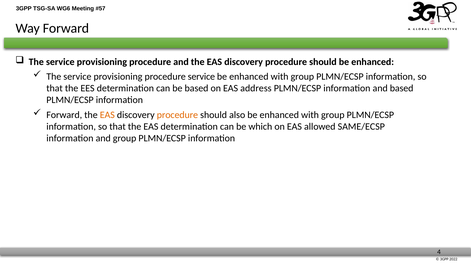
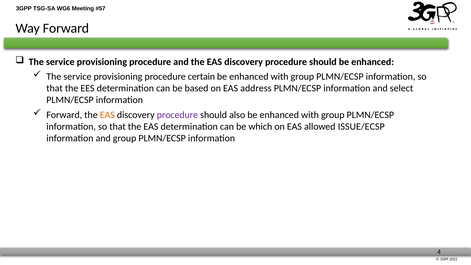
procedure service: service -> certain (201, 76)
and based: based -> select (402, 88)
procedure colour: orange -> purple (177, 115)
SAME/ECSP: SAME/ECSP -> ISSUE/ECSP (361, 127)
